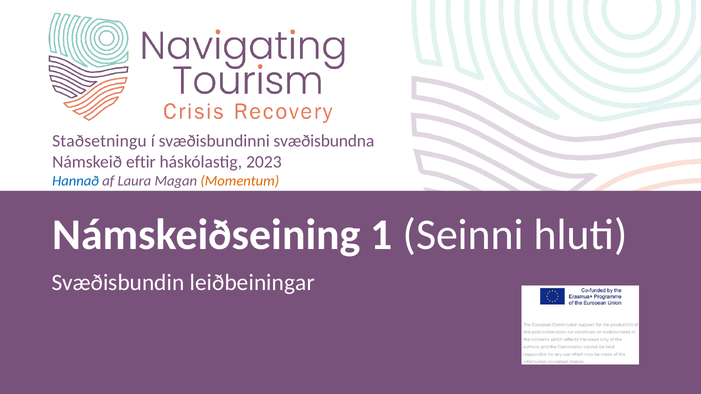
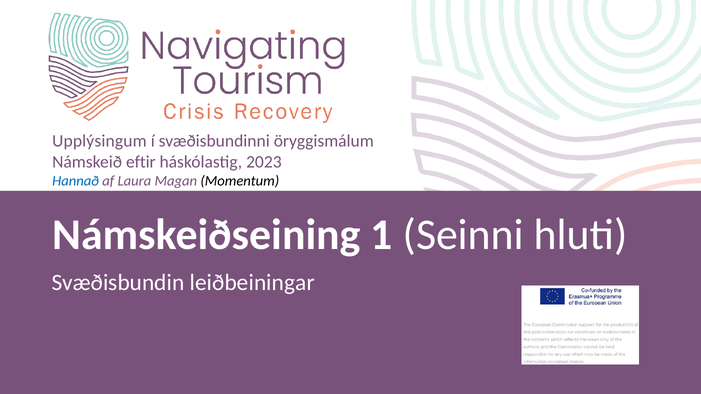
Staðsetningu: Staðsetningu -> Upplýsingum (99, 141)
svæðisbundna: svæðisbundna -> öryggismálum (324, 141)
Momentum colour: orange -> black (240, 181)
